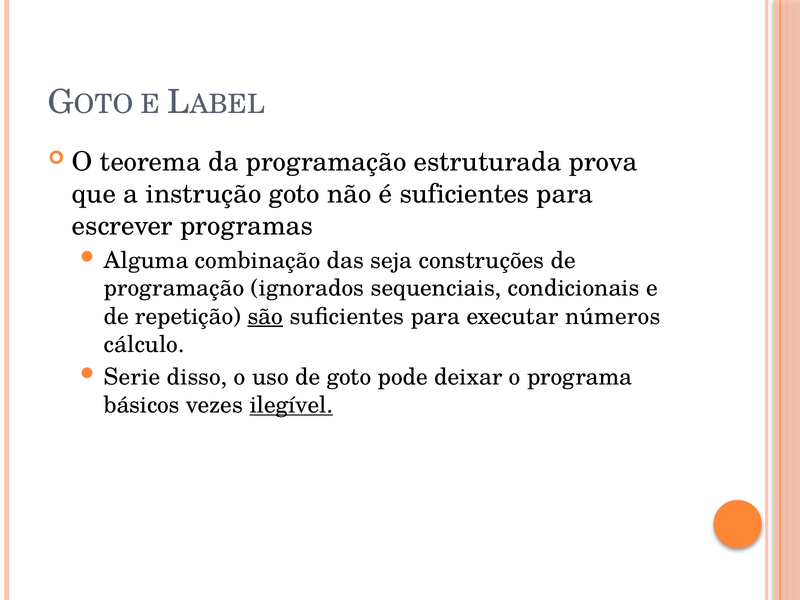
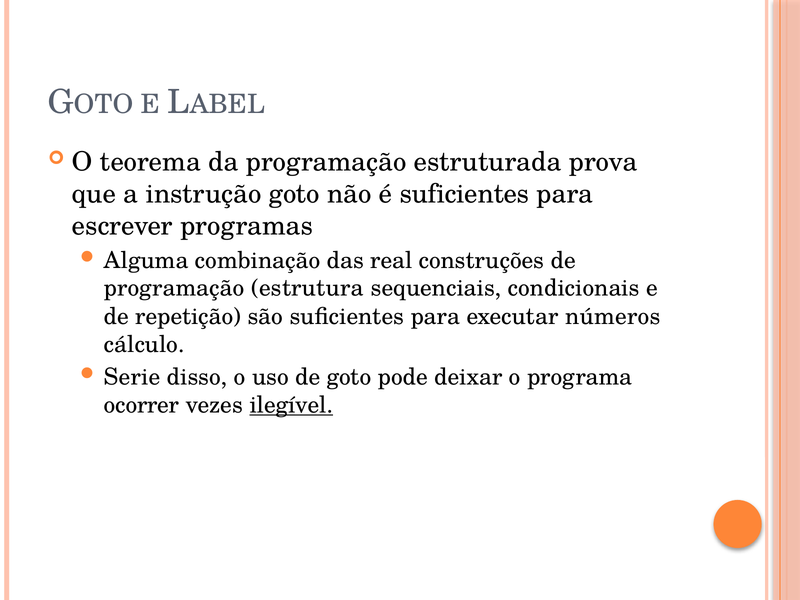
seja: seja -> real (391, 260)
ignorados: ignorados -> estrutura (307, 288)
são underline: present -> none (265, 316)
básicos: básicos -> ocorrer (142, 405)
